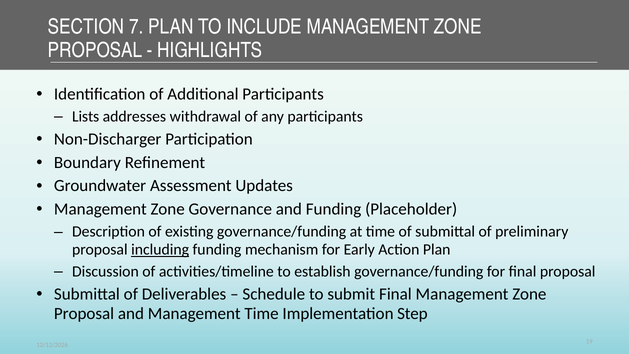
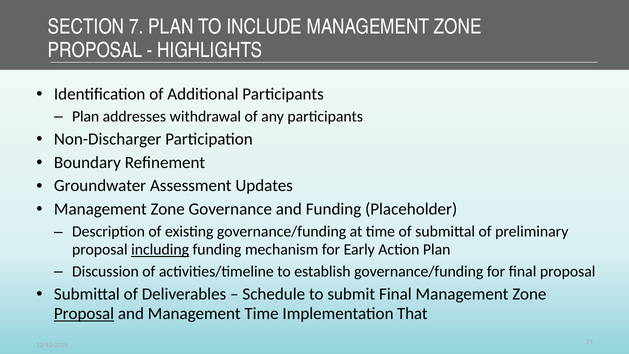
Lists: Lists -> Plan (86, 116)
Proposal underline: none -> present (84, 313)
Step: Step -> That (412, 313)
